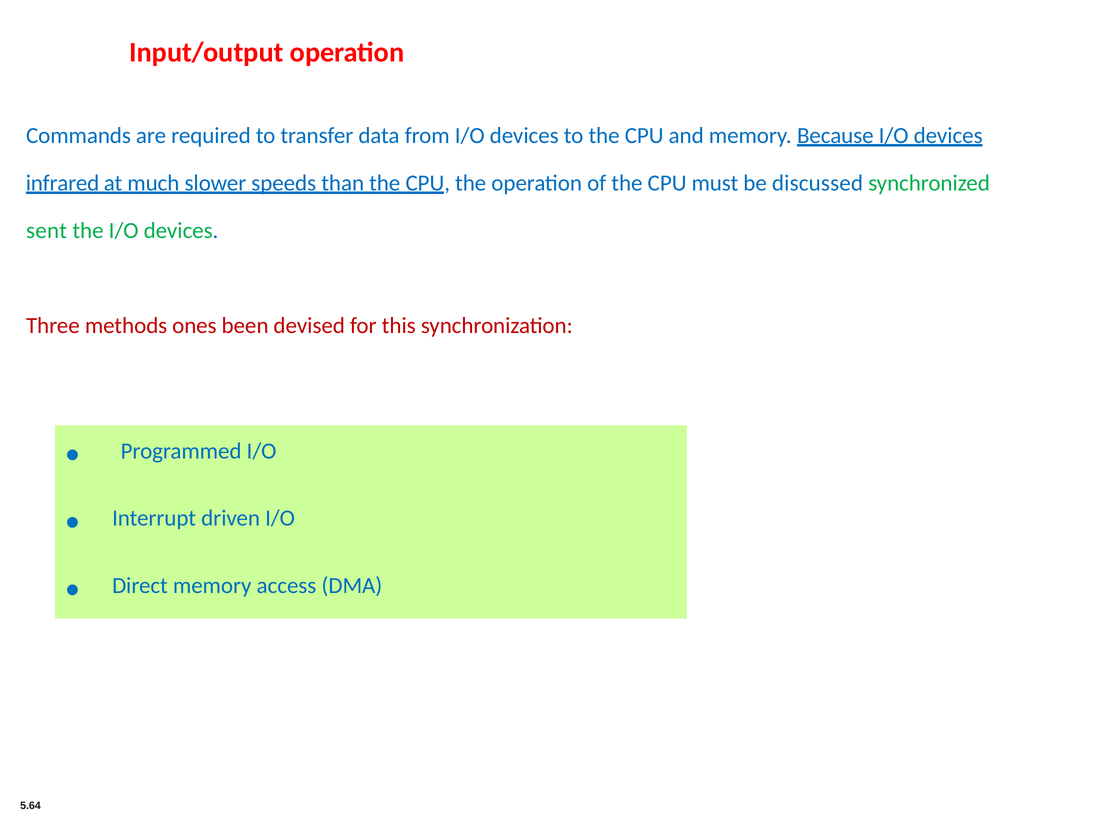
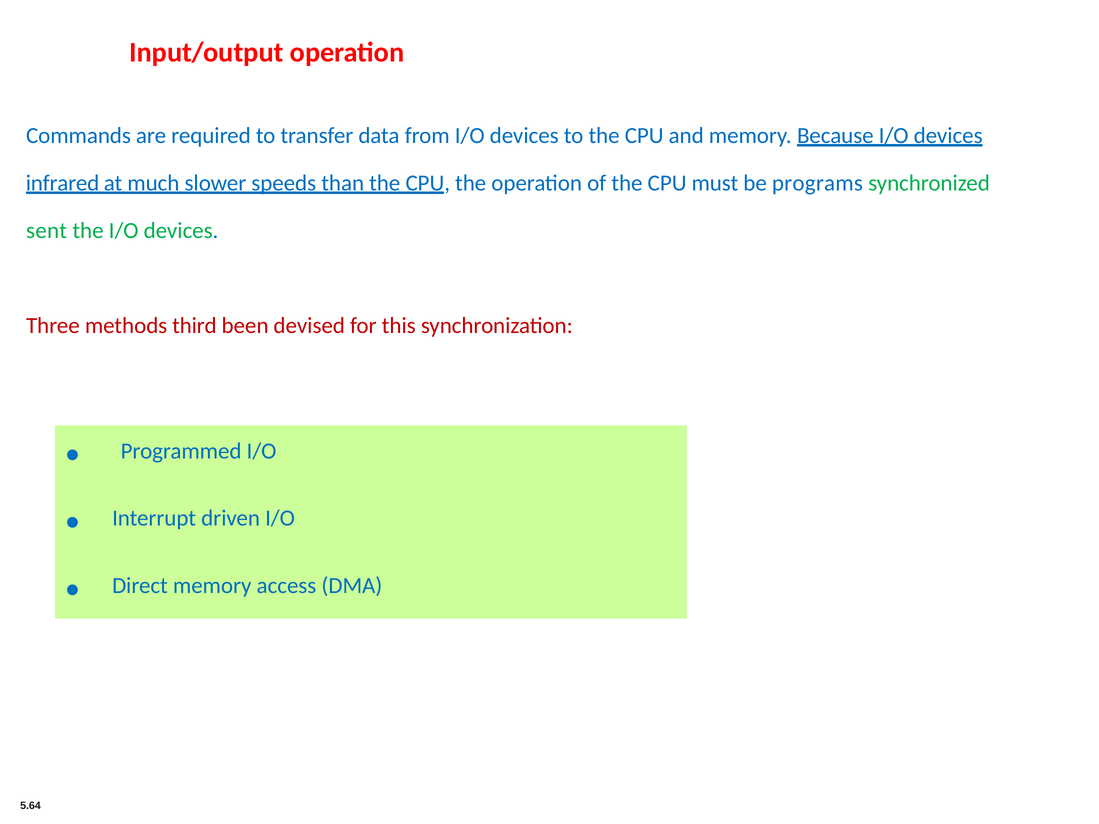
discussed: discussed -> programs (817, 183)
ones: ones -> third (194, 326)
